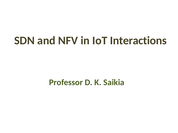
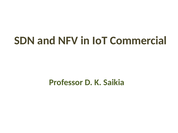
Interactions: Interactions -> Commercial (138, 41)
